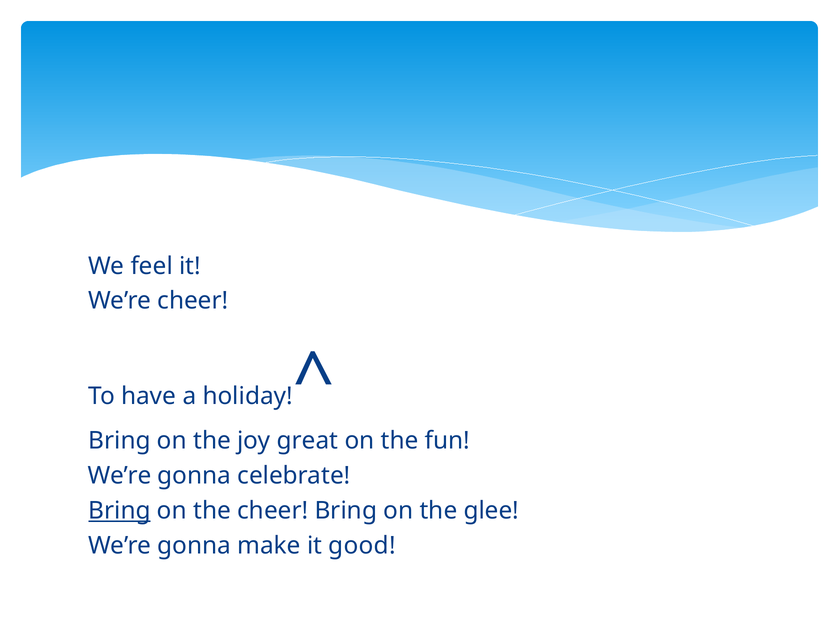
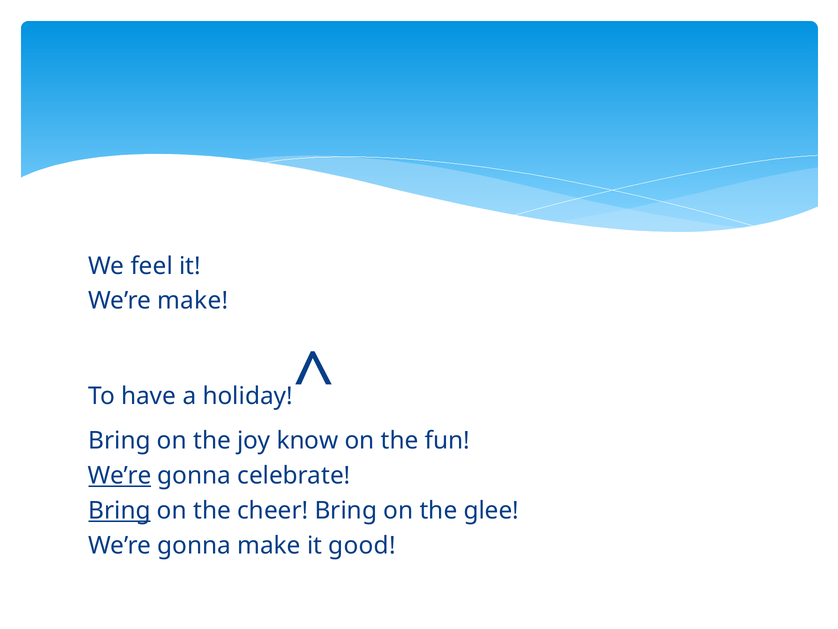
We’re cheer: cheer -> make (193, 301)
great: great -> know (307, 440)
We’re underline: none -> present (120, 475)
